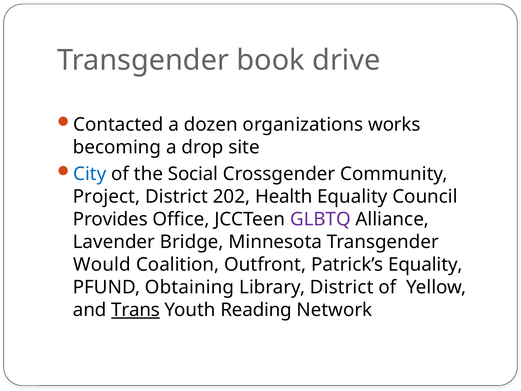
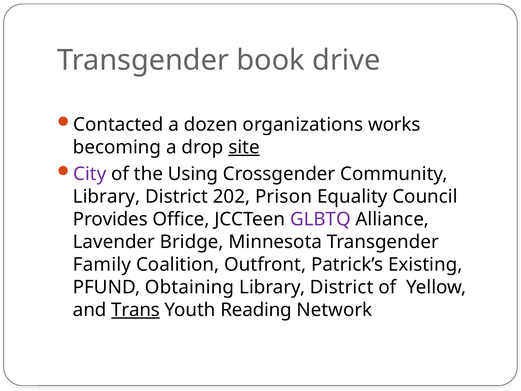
site underline: none -> present (244, 147)
City colour: blue -> purple (90, 174)
Social: Social -> Using (193, 174)
Project: Project -> Library (107, 197)
Health: Health -> Prison (284, 197)
Would: Would -> Family (102, 264)
Patrick’s Equality: Equality -> Existing (425, 264)
